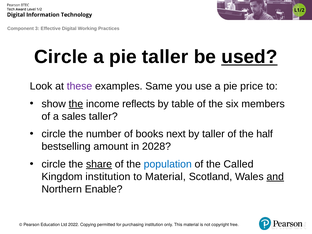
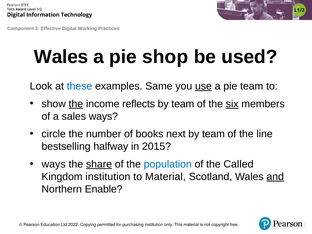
Circle: Circle -> Wales (61, 57)
pie taller: taller -> shop (165, 57)
used underline: present -> none (249, 57)
these colour: purple -> blue (79, 86)
use underline: none -> present (203, 86)
pie price: price -> team (252, 86)
table: table -> team (183, 104)
six underline: none -> present (232, 104)
sales taller: taller -> ways (103, 116)
taller: taller -> team (213, 134)
half: half -> line (265, 134)
amount: amount -> halfway (111, 147)
2028: 2028 -> 2015 (157, 147)
circle: circle -> ways (54, 164)
